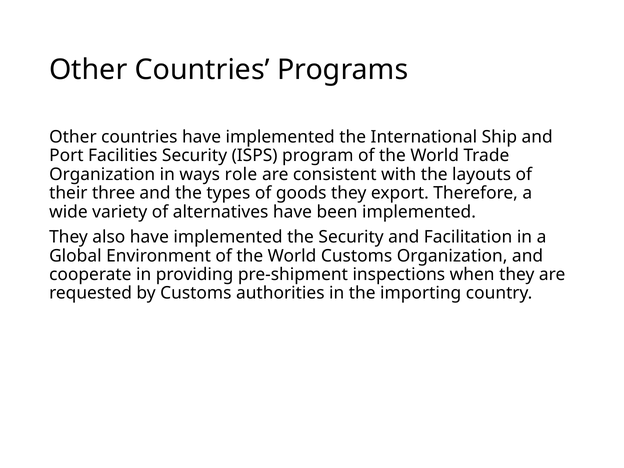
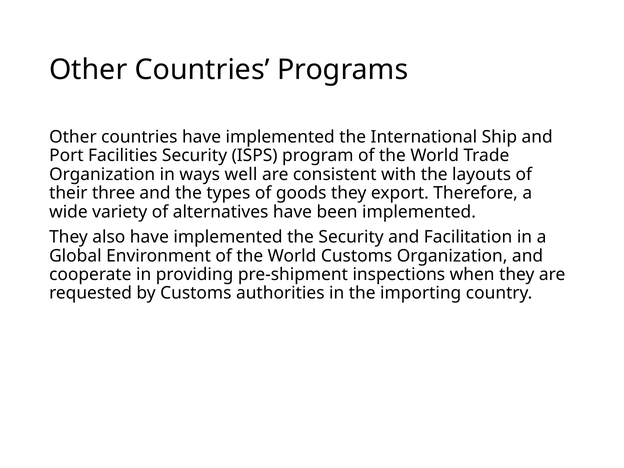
role: role -> well (241, 174)
